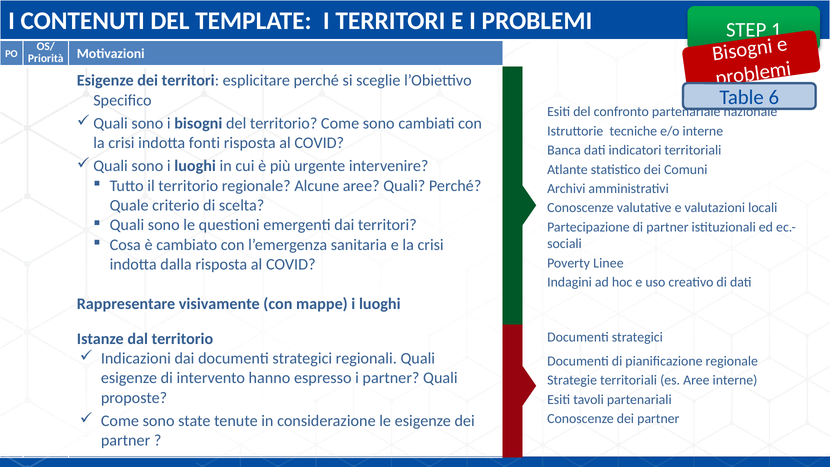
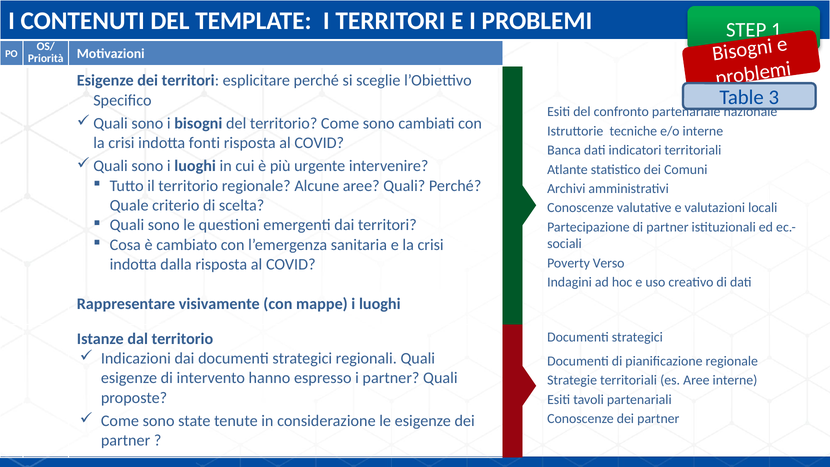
6: 6 -> 3 (774, 97)
Linee: Linee -> Verso (609, 263)
